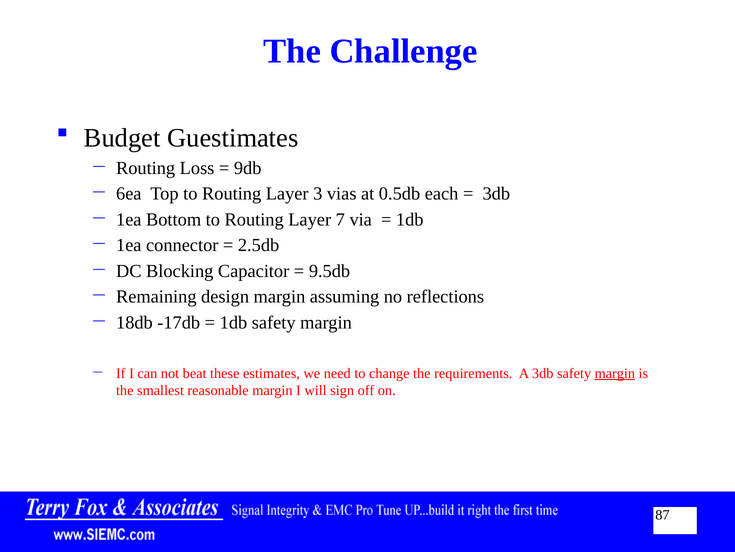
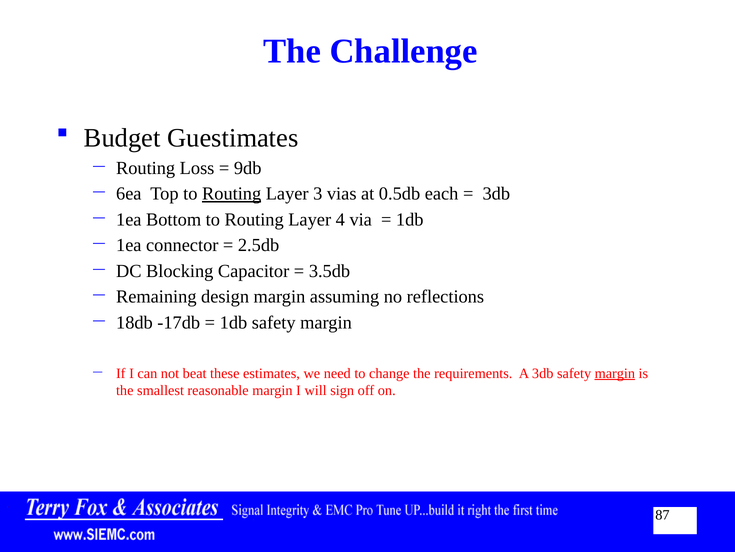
Routing underline: none -> present (232, 194)
7: 7 -> 4 (340, 219)
9.5db: 9.5db -> 3.5db (330, 271)
